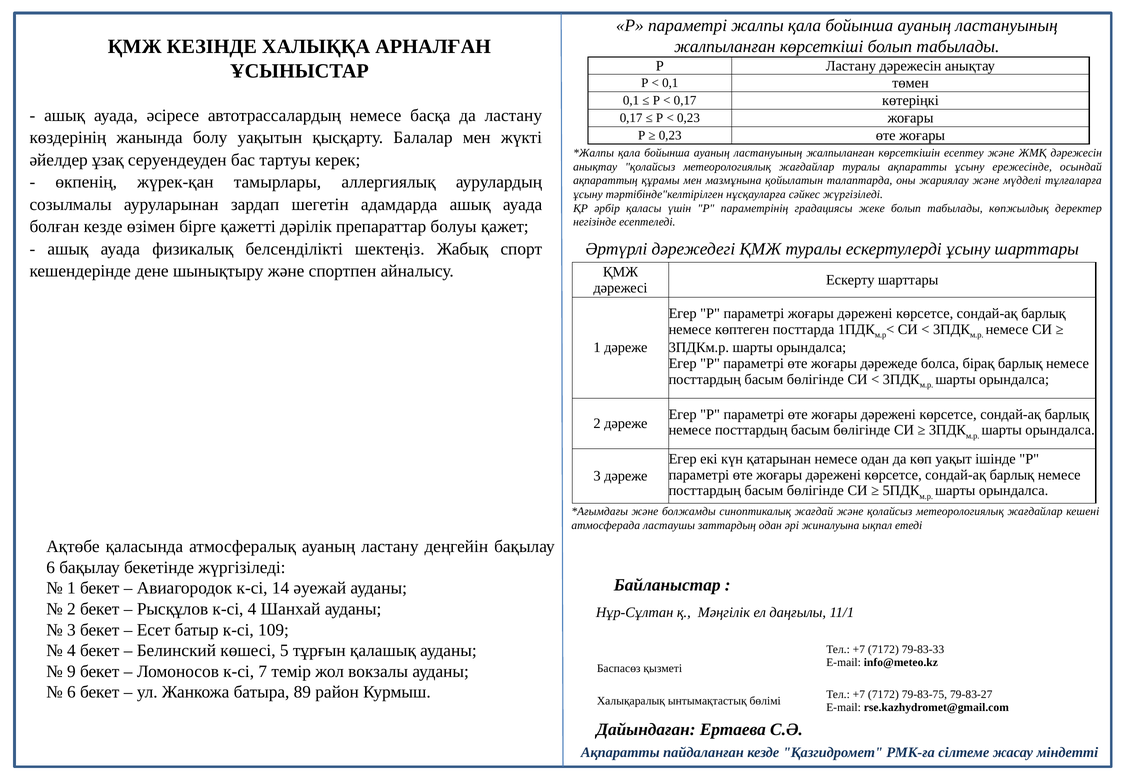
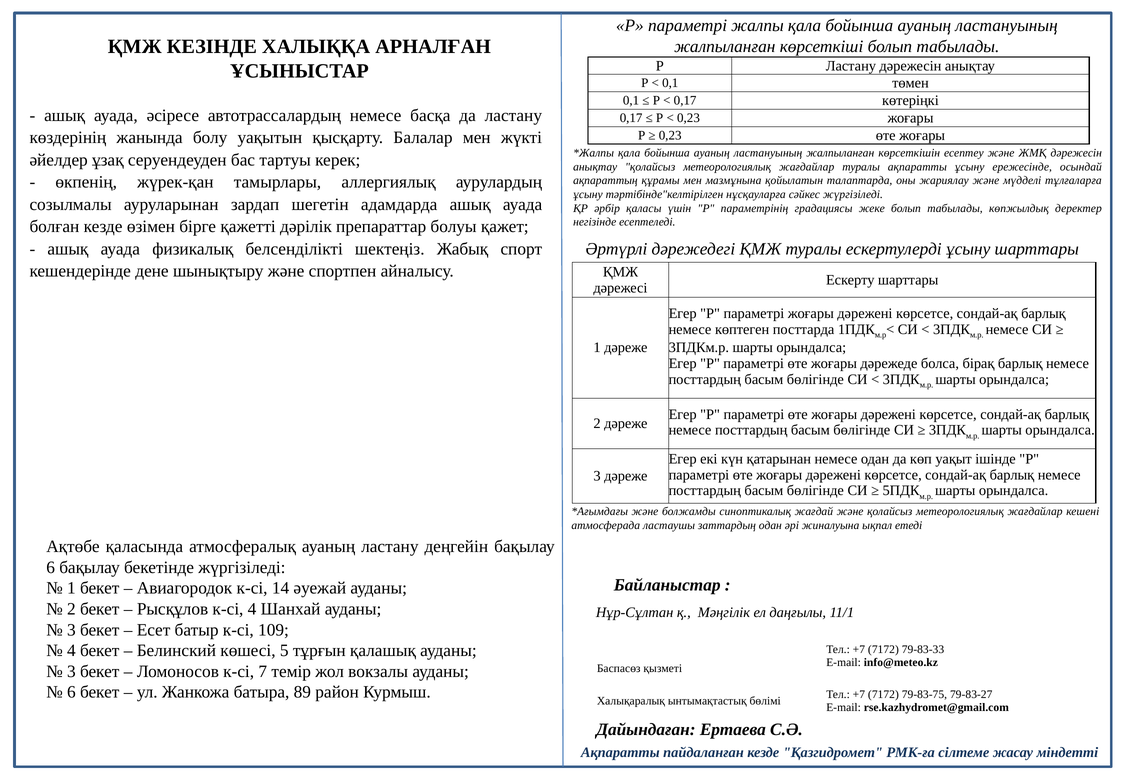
9: 9 -> 3 (71, 671)
